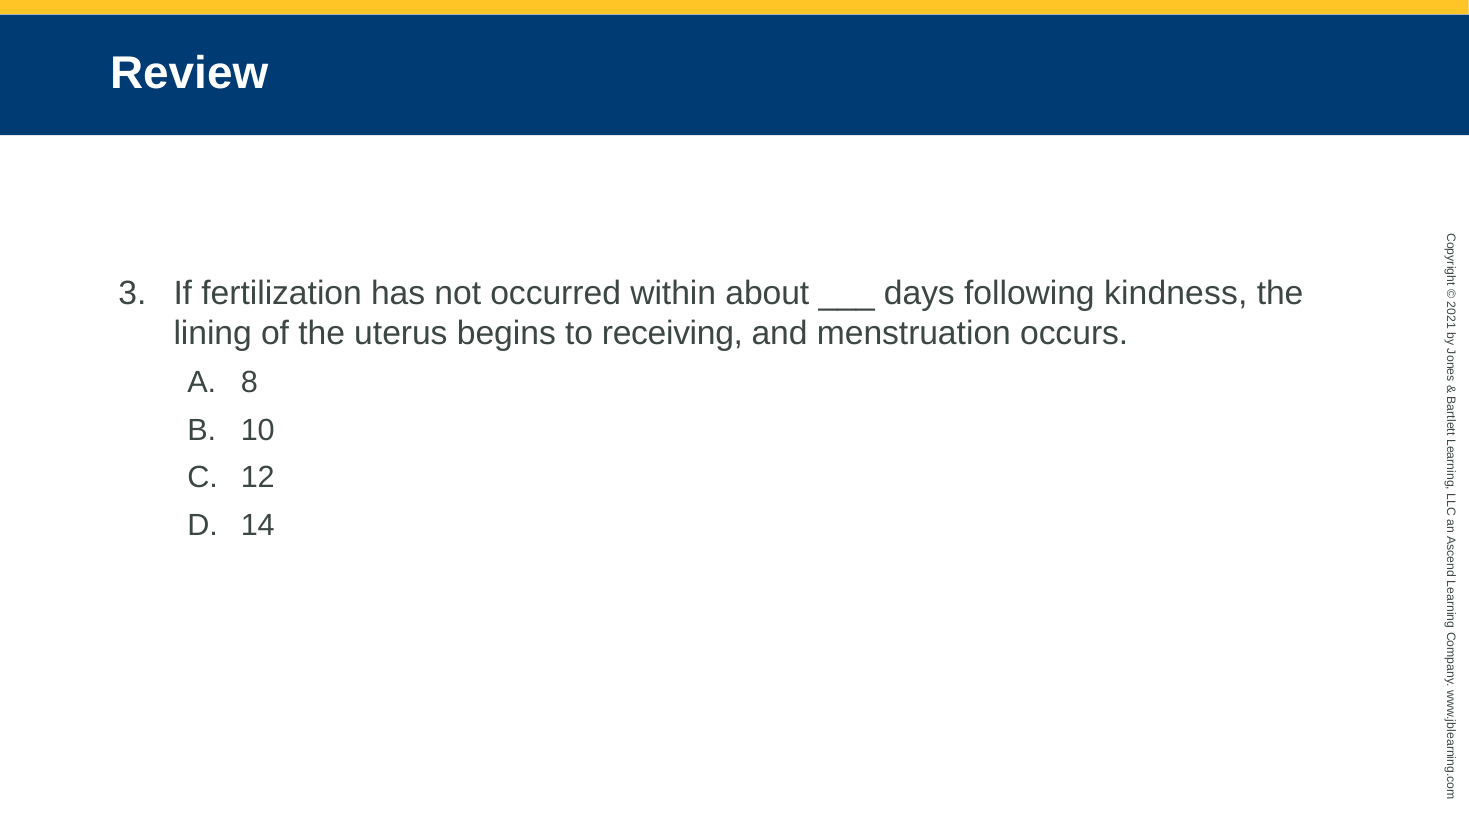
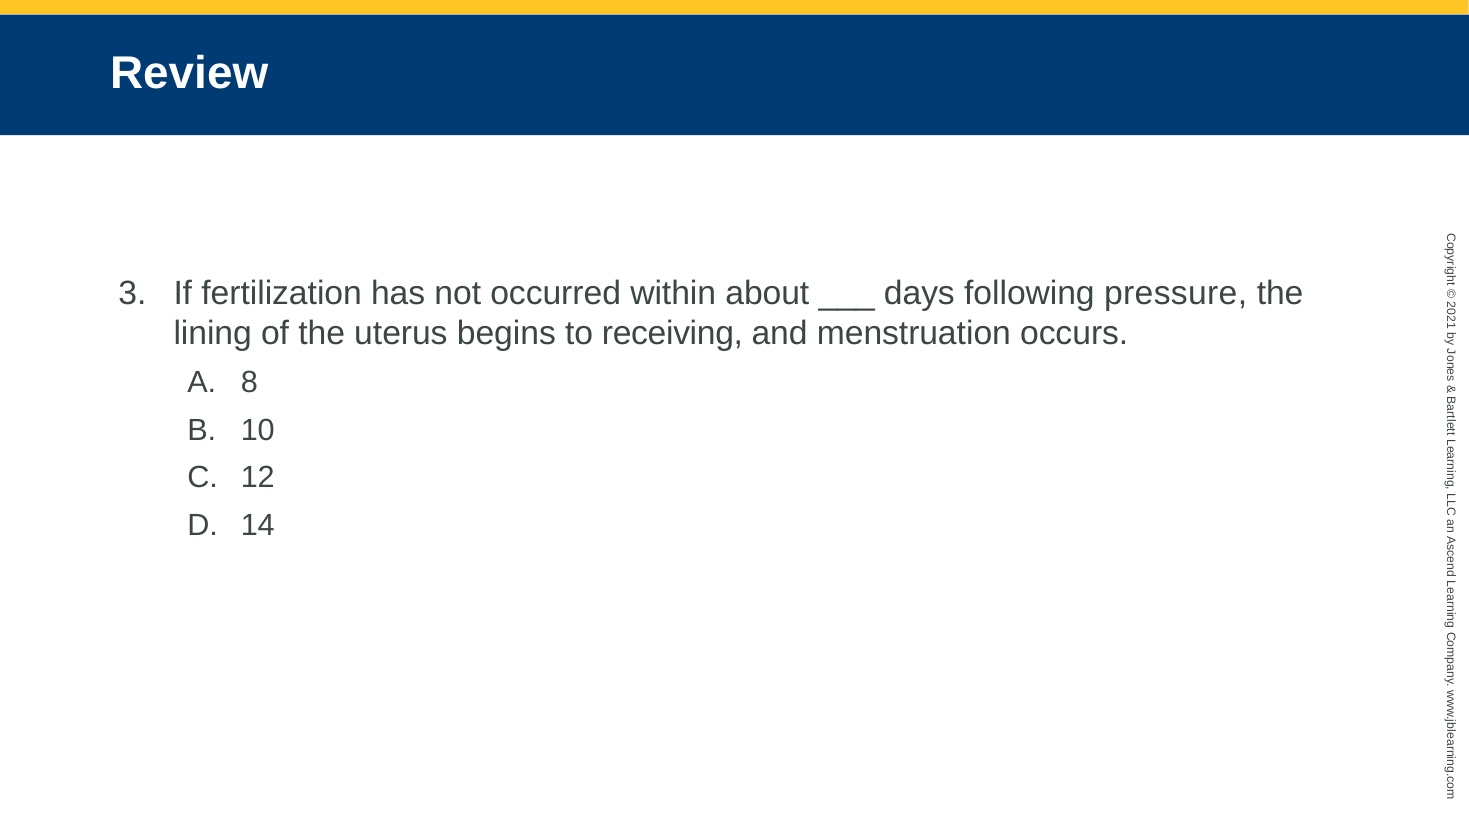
kindness: kindness -> pressure (1176, 294)
